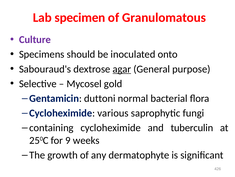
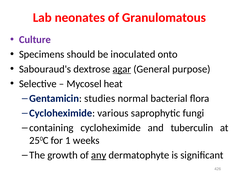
specimen: specimen -> neonates (80, 18)
gold: gold -> heat (113, 83)
duttoni: duttoni -> studies (100, 98)
9: 9 -> 1 (68, 140)
any underline: none -> present (99, 154)
